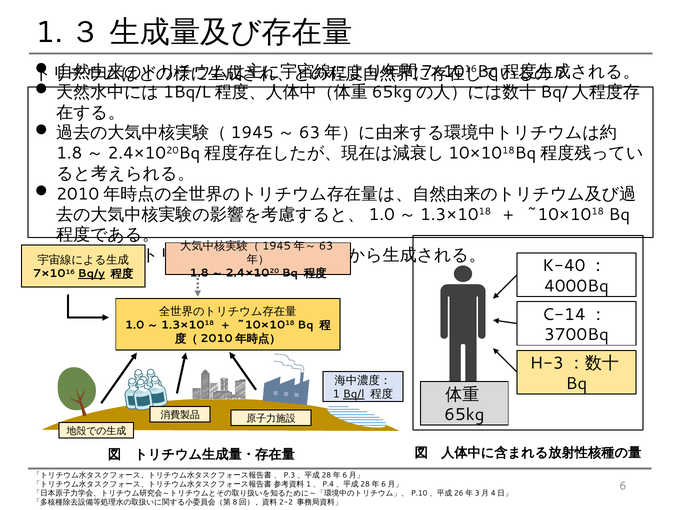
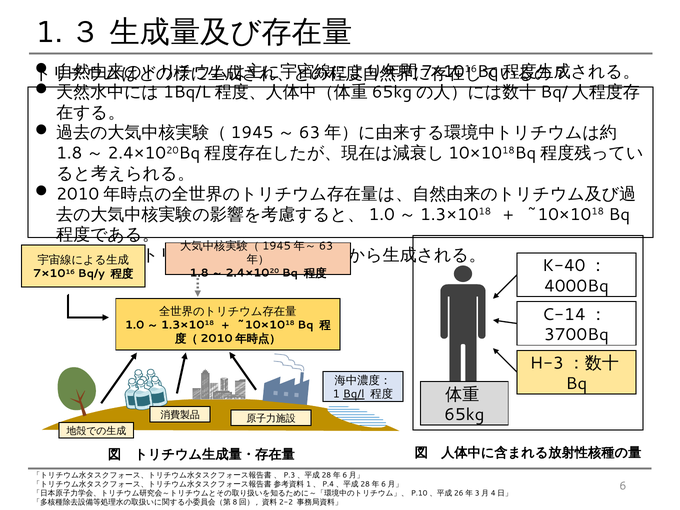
Bq/y underline: present -> none (91, 274)
